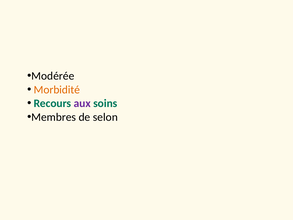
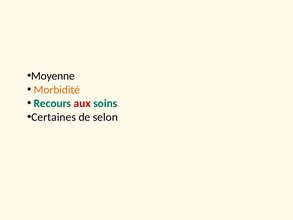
Modérée: Modérée -> Moyenne (53, 76)
aux colour: purple -> red (82, 103)
Membres: Membres -> Certaines (54, 117)
